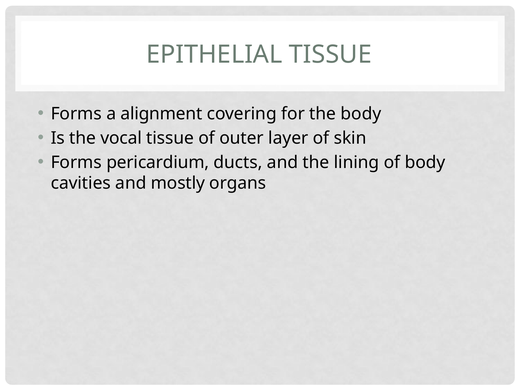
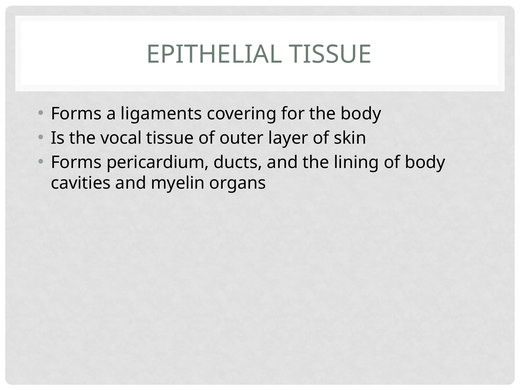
alignment: alignment -> ligaments (161, 114)
mostly: mostly -> myelin (178, 183)
